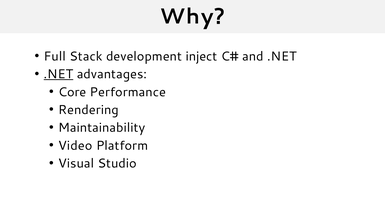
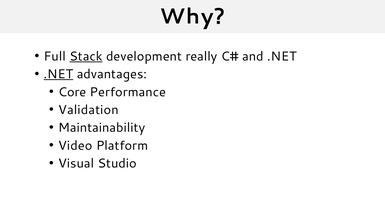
Stack underline: none -> present (86, 56)
inject: inject -> really (201, 56)
Rendering: Rendering -> Validation (88, 110)
